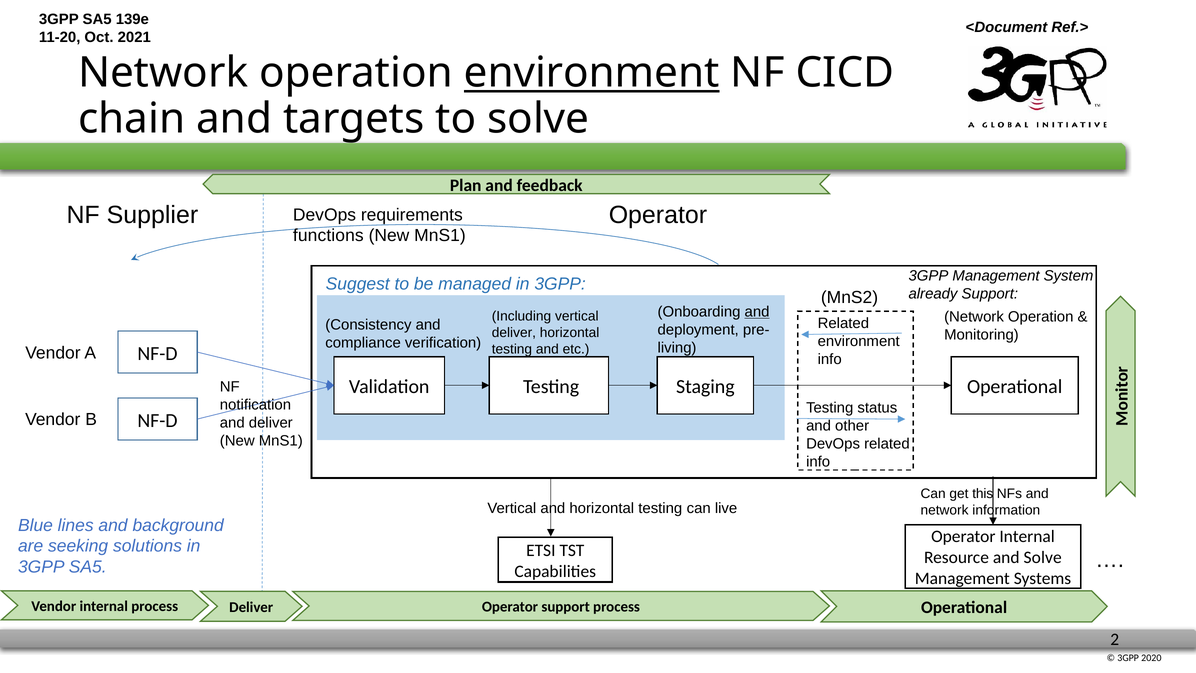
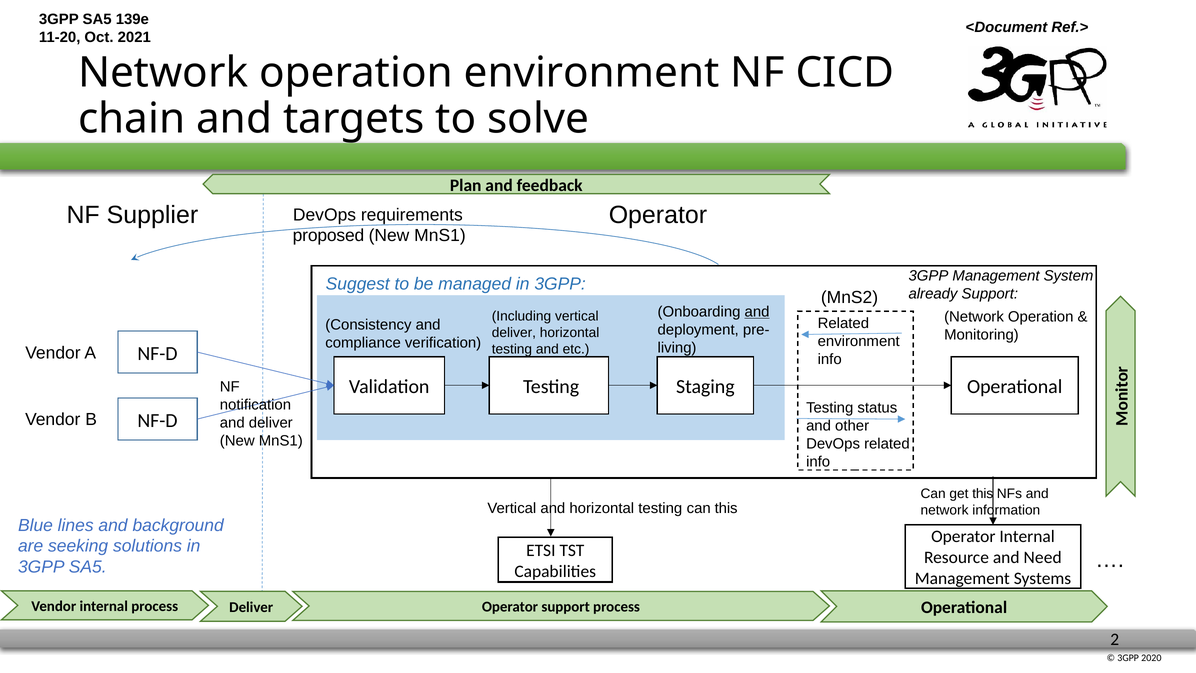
environment underline: present -> none (592, 73)
functions: functions -> proposed (328, 236)
can live: live -> this (726, 508)
and Solve: Solve -> Need (1043, 557)
